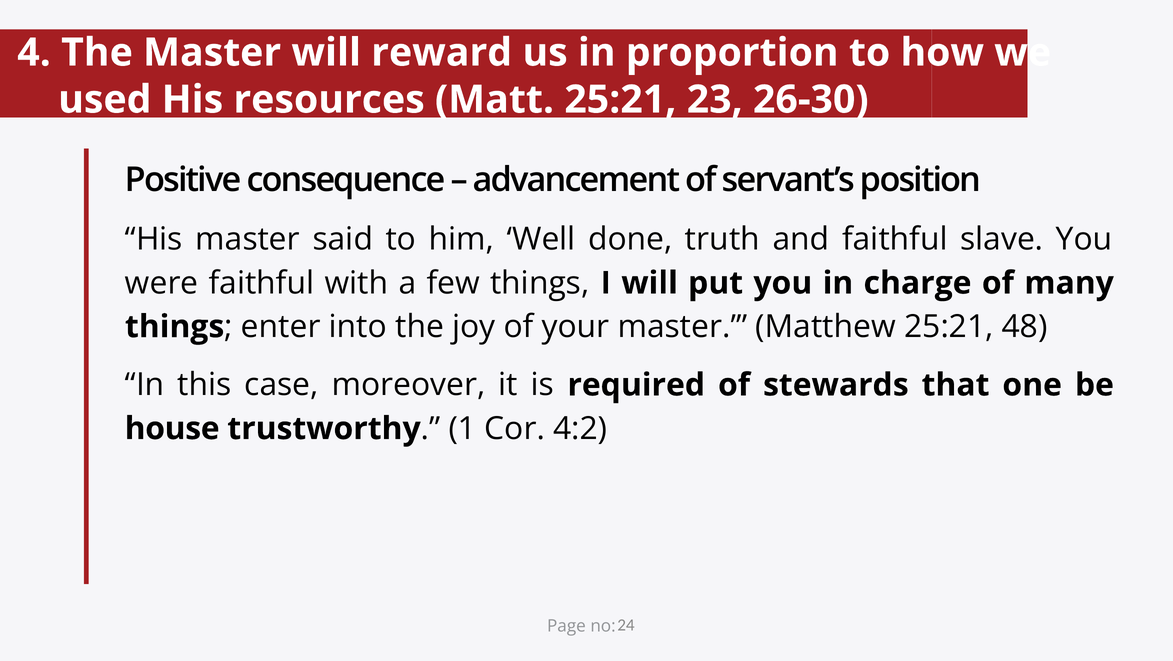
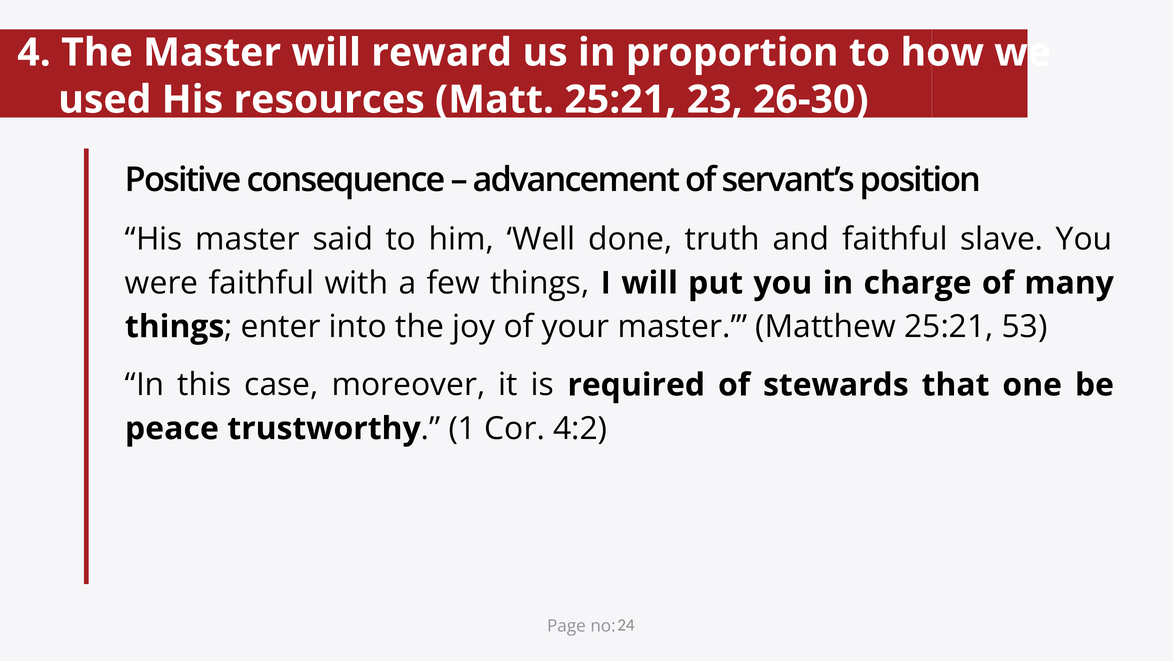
48: 48 -> 53 (1025, 327)
house: house -> peace (172, 429)
